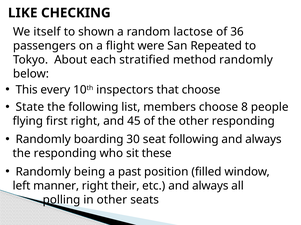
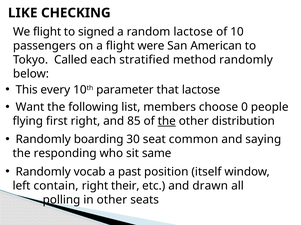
We itself: itself -> flight (47, 32)
shown: shown -> signed (96, 32)
36: 36 -> 10 (237, 32)
Repeated: Repeated -> American (216, 46)
About: About -> Called (71, 60)
inspectors: inspectors -> parameter (125, 90)
that choose: choose -> lactose (201, 90)
State: State -> Want (30, 107)
8: 8 -> 0 (245, 107)
45: 45 -> 85 (134, 122)
the underline: none -> present (167, 122)
other responding: responding -> distribution (243, 122)
seat following: following -> common (194, 140)
always: always -> saying (263, 140)
these: these -> same (157, 154)
being: being -> vocab (90, 172)
filled: filled -> itself (206, 172)
manner: manner -> contain (56, 186)
etc and always: always -> drawn (210, 186)
